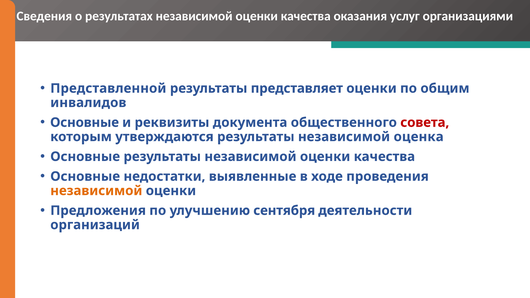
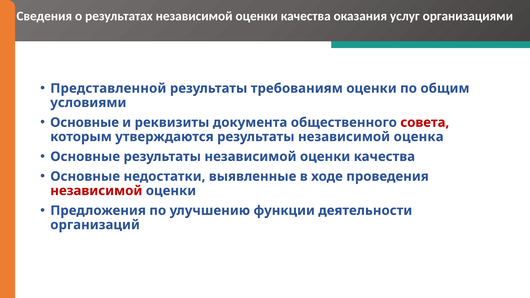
представляет: представляет -> требованиям (297, 88)
инвалидов: инвалидов -> условиями (88, 103)
независимой colour: orange -> red (96, 191)
сентября: сентября -> функции (284, 211)
